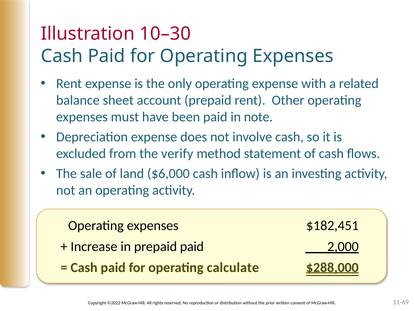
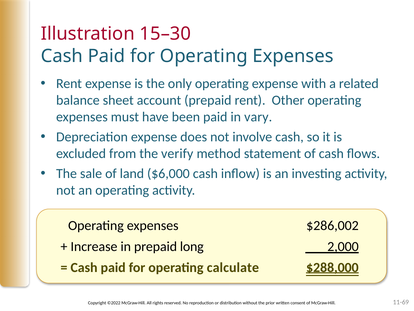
10–30: 10–30 -> 15–30 (165, 34)
note: note -> vary (258, 117)
$182,451: $182,451 -> $286,002 (332, 225)
prepaid paid: paid -> long (192, 246)
